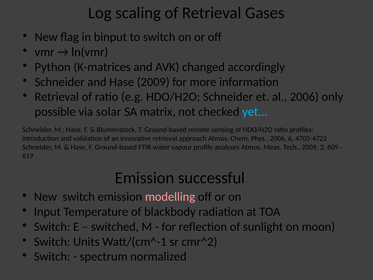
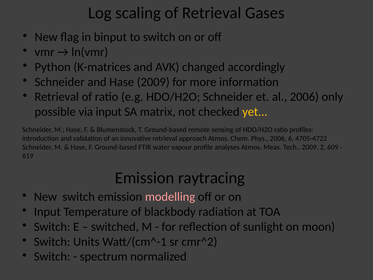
via solar: solar -> input (109, 112)
yet colour: light blue -> yellow (255, 112)
successful: successful -> raytracing (212, 178)
